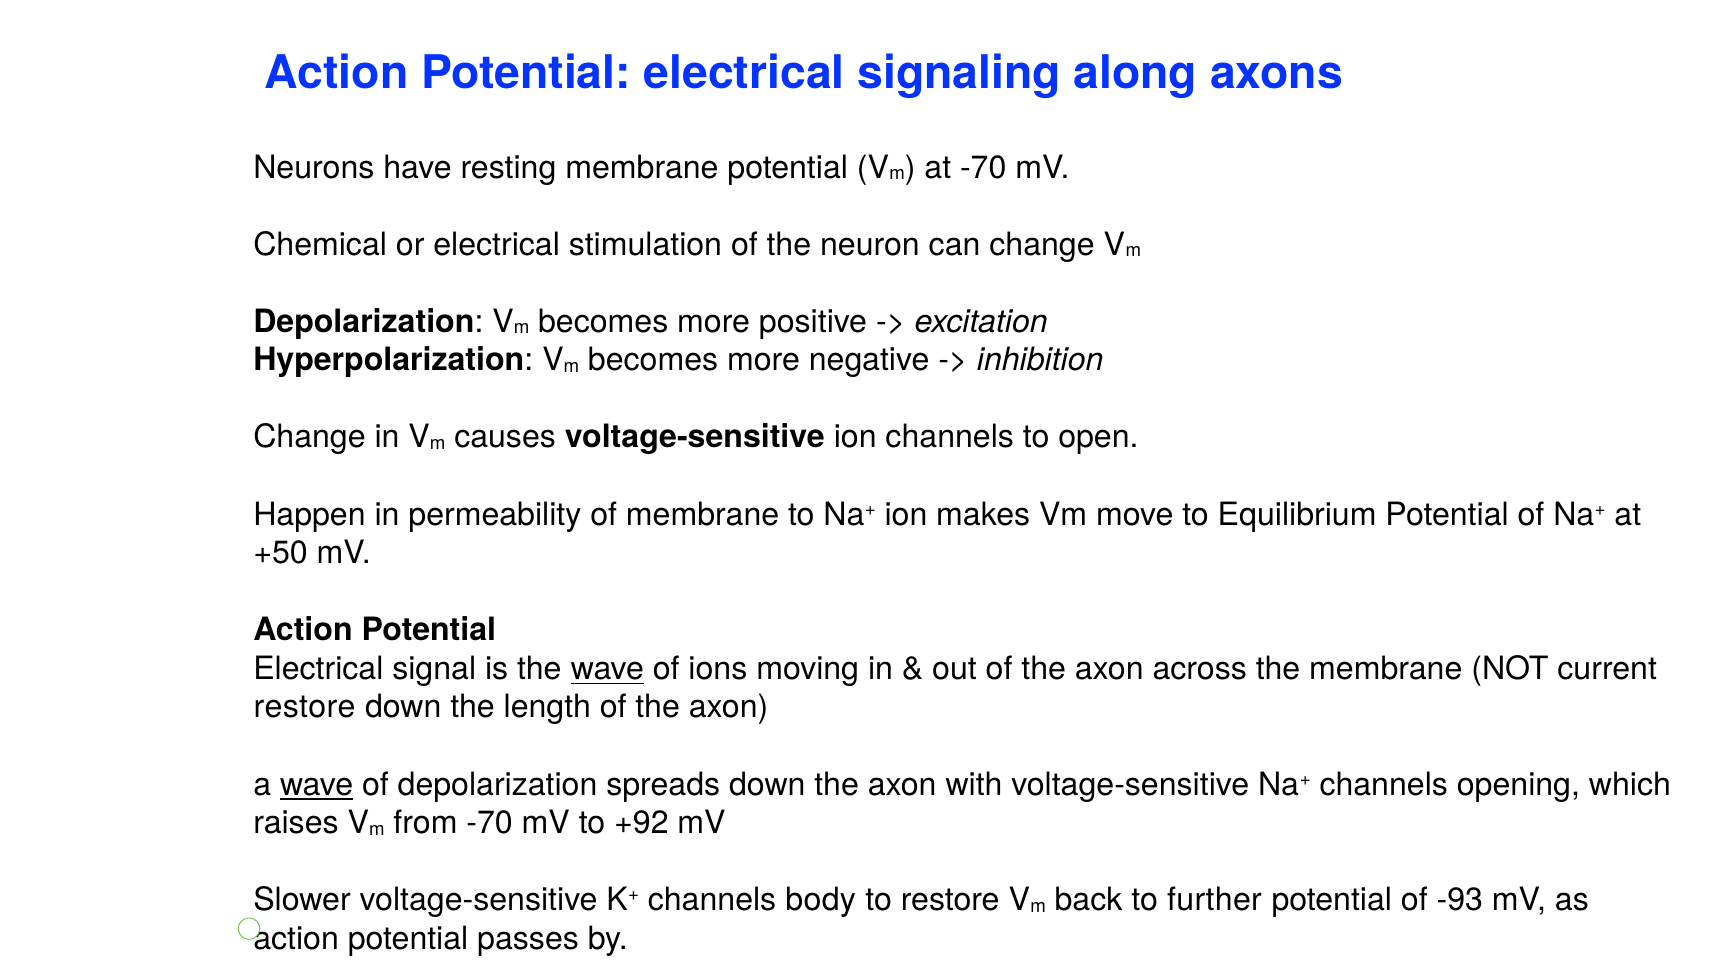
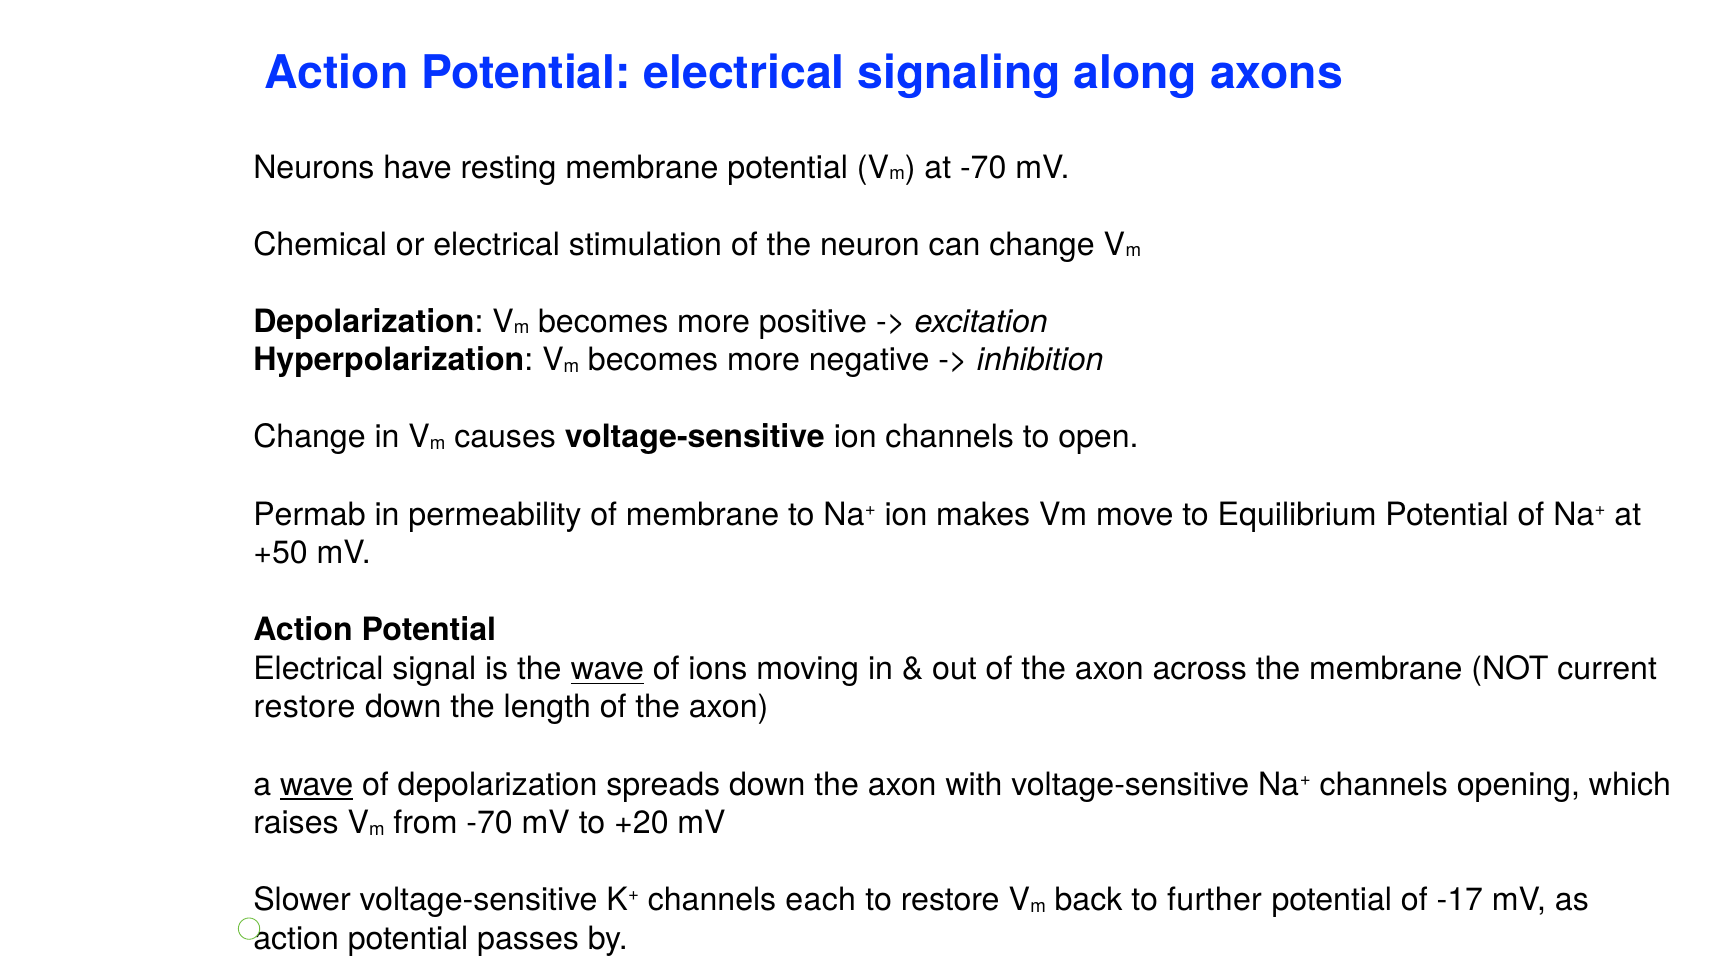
Happen: Happen -> Permab (309, 514)
+92: +92 -> +20 (641, 823)
body: body -> each (821, 900)
-93: -93 -> -17 (1460, 900)
